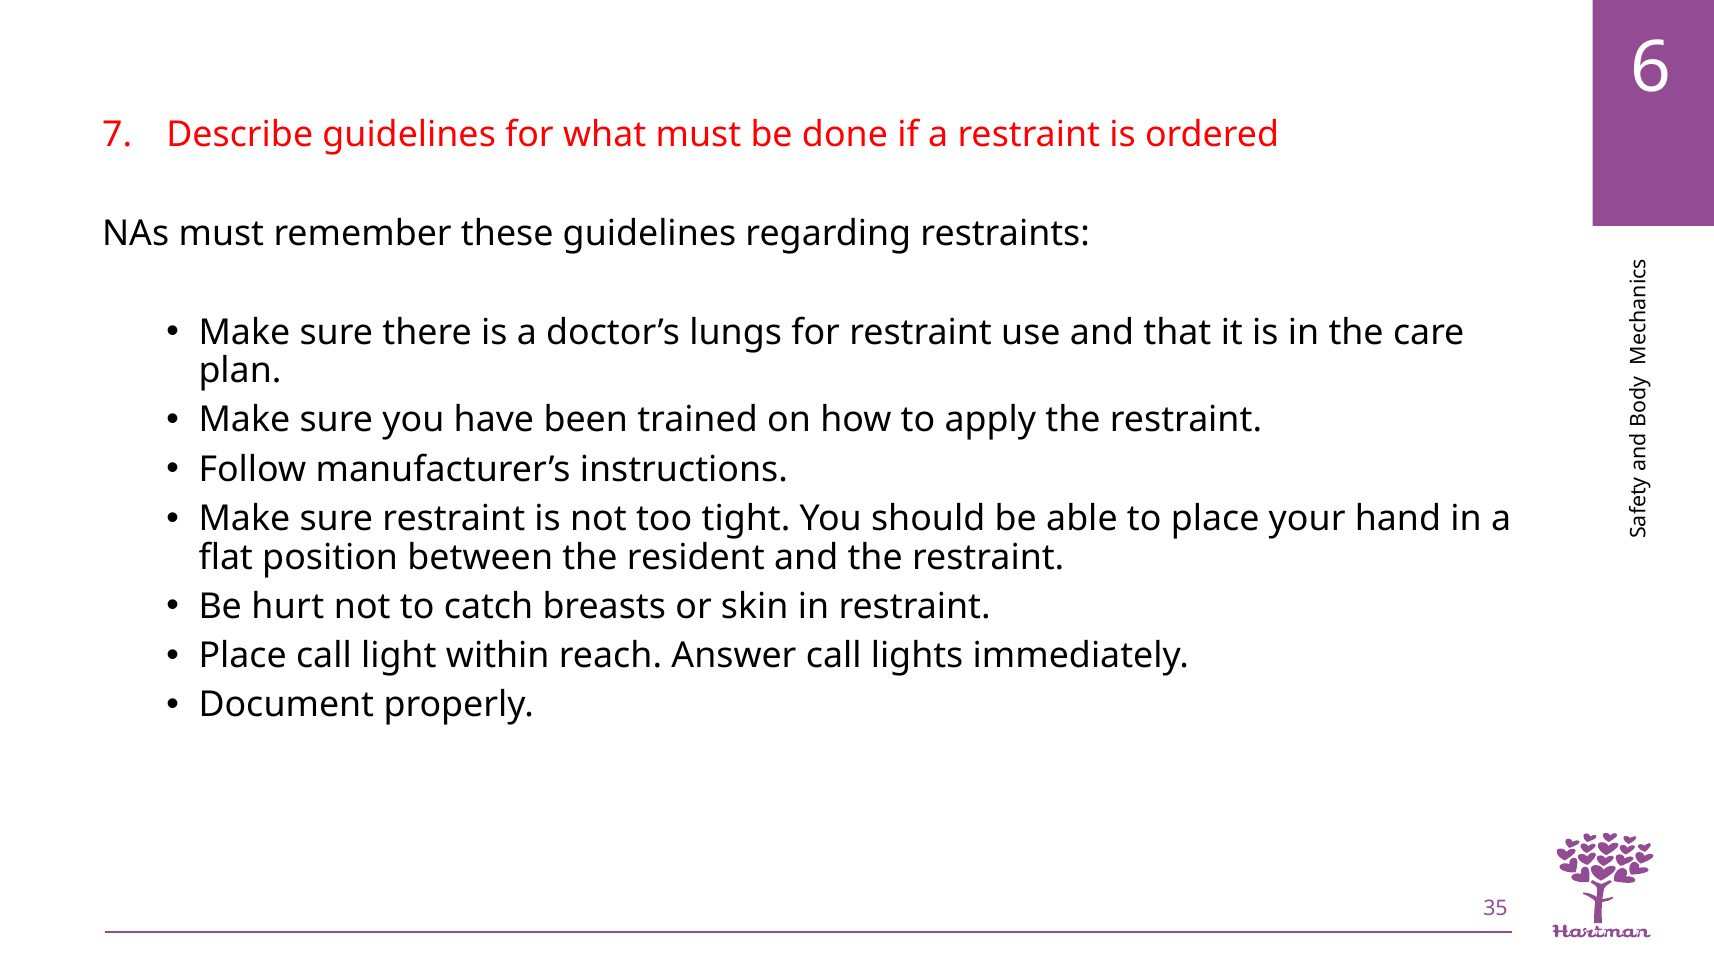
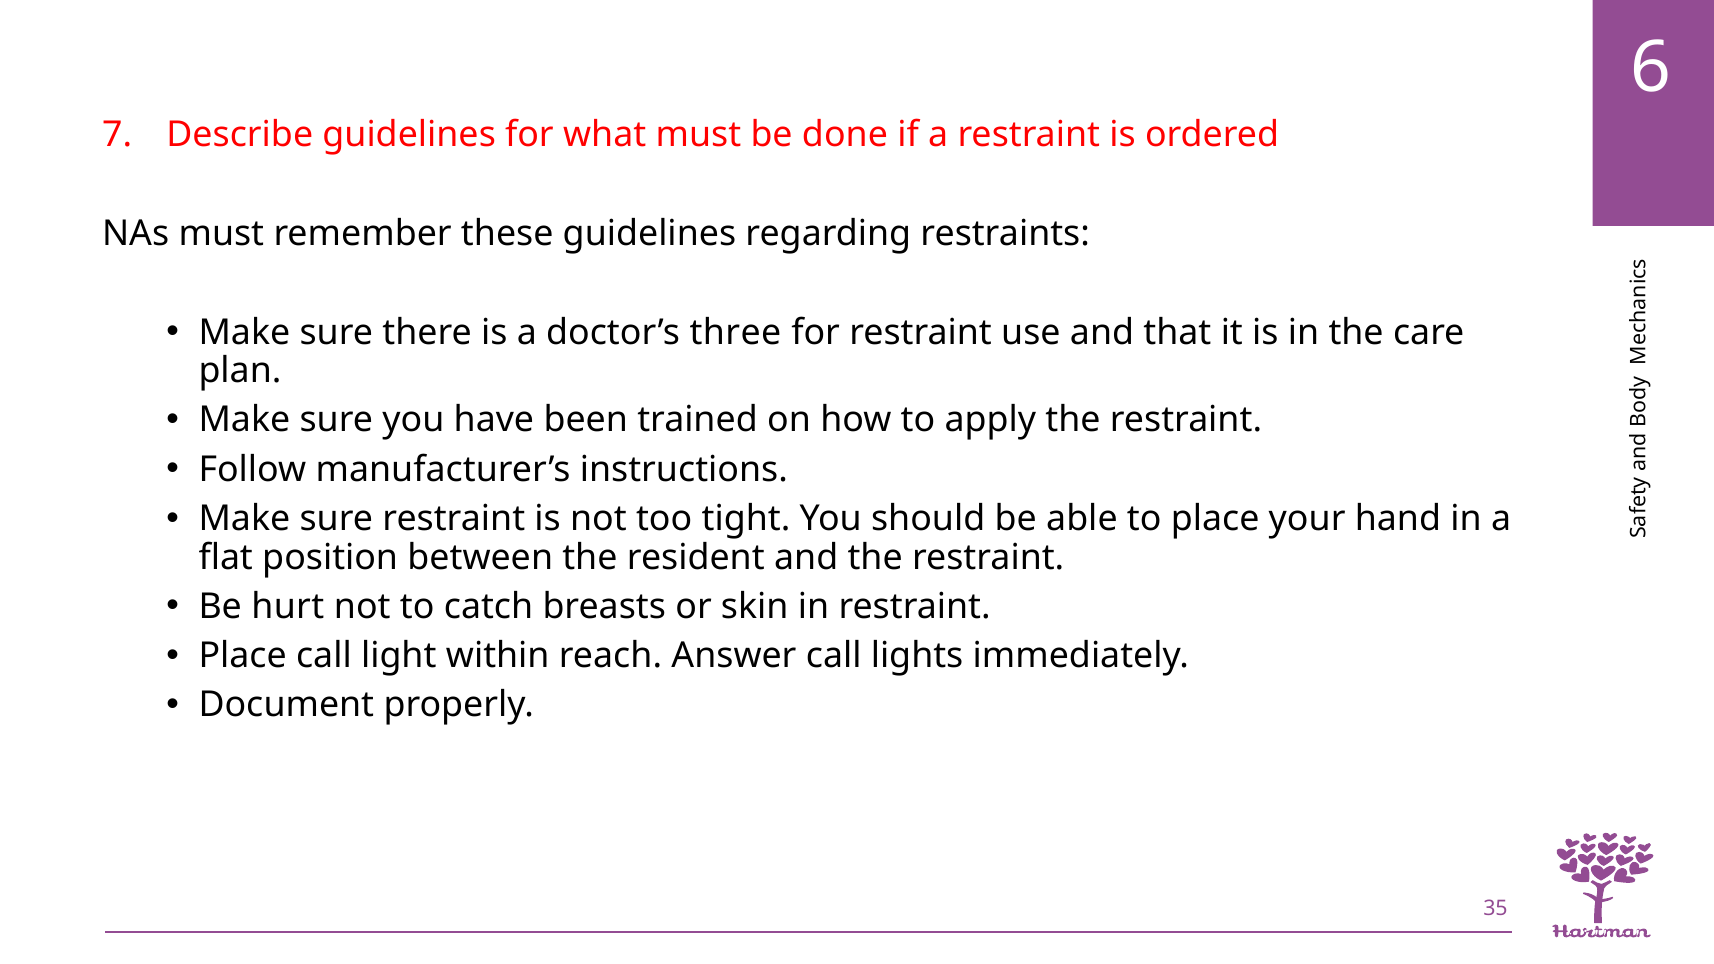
lungs: lungs -> three (735, 332)
